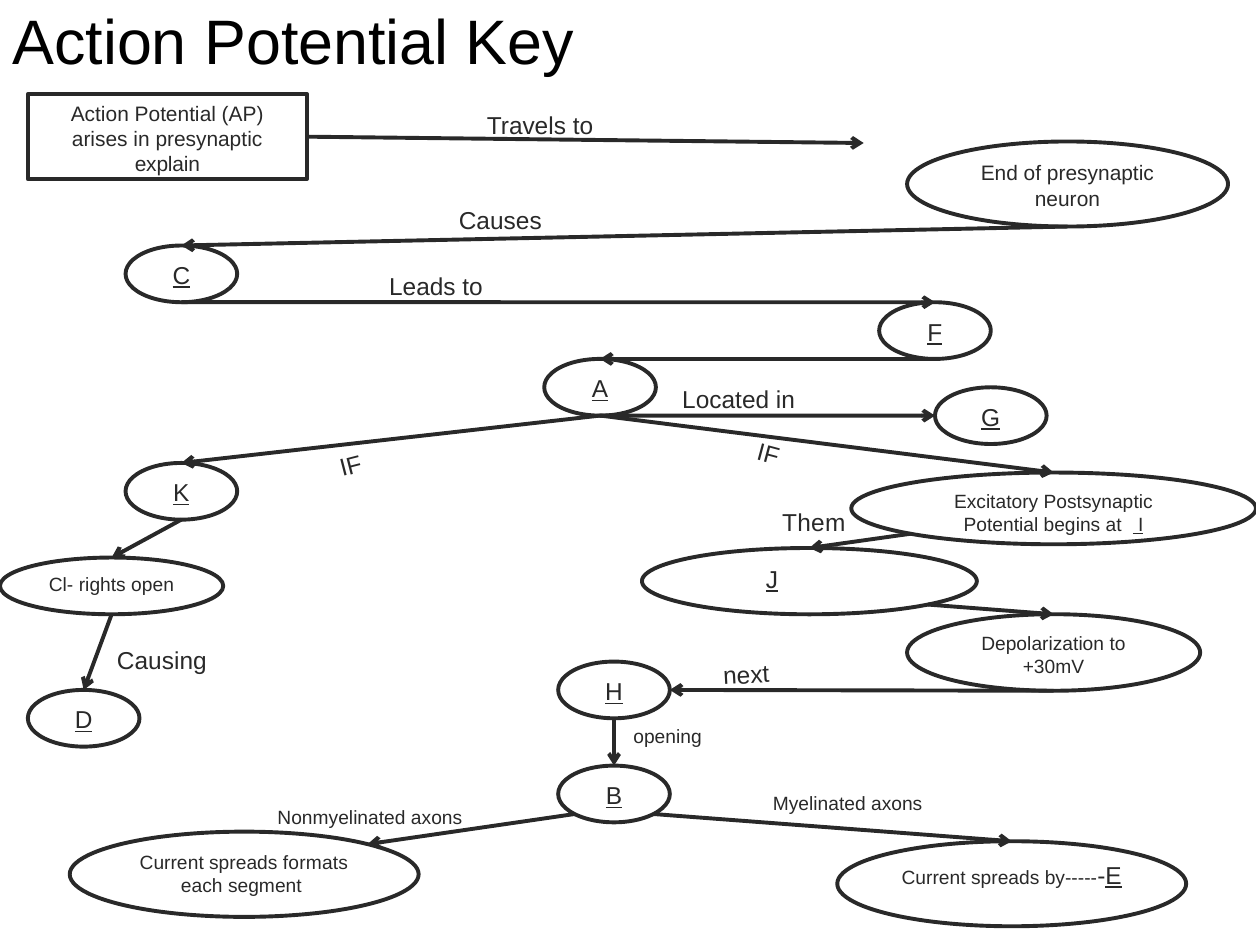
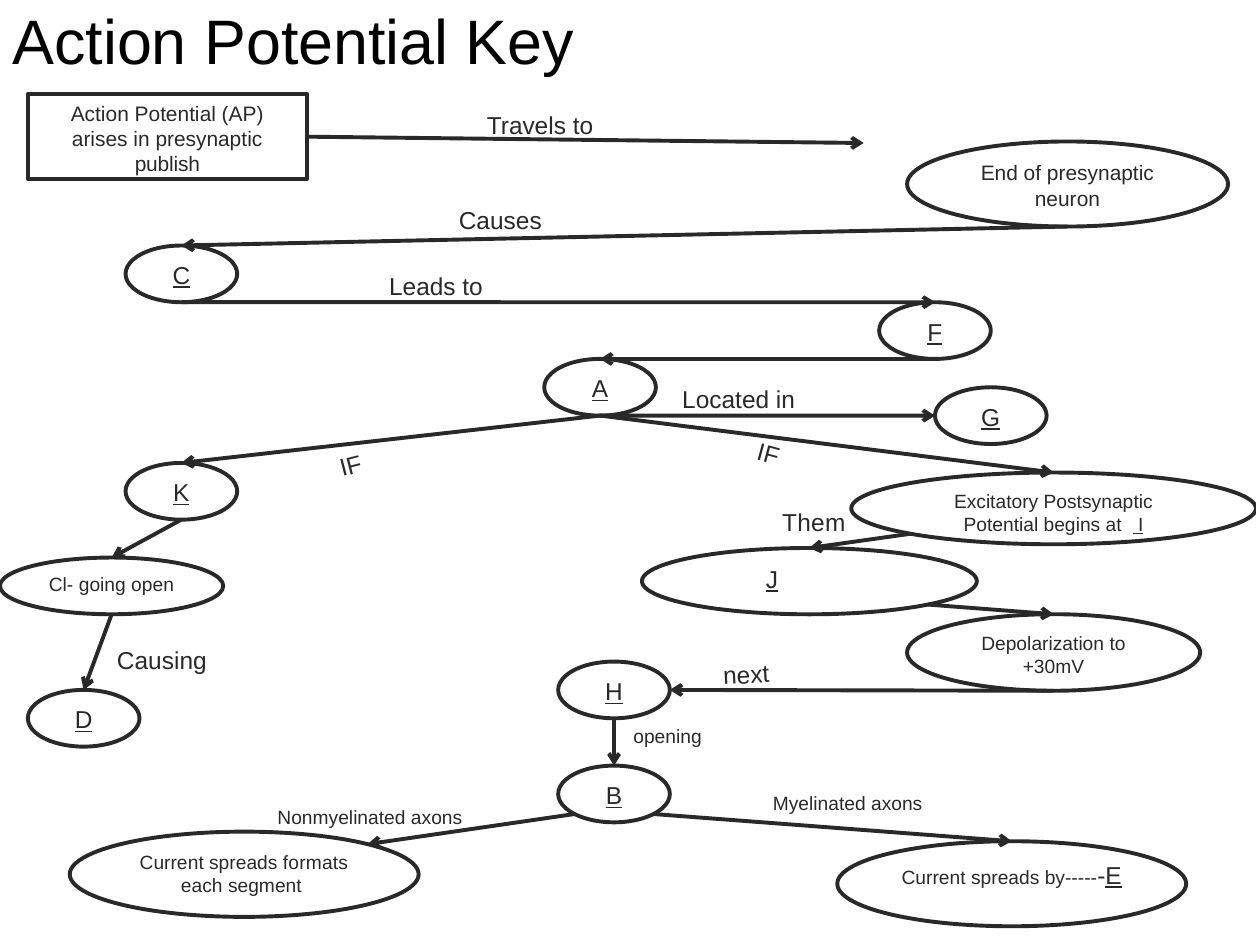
explain: explain -> publish (167, 165)
rights: rights -> going (102, 585)
